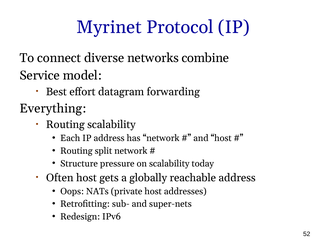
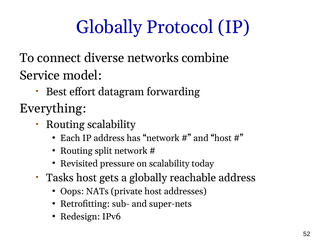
Myrinet: Myrinet -> Globally (109, 27)
Structure: Structure -> Revisited (79, 164)
Often: Often -> Tasks (60, 178)
